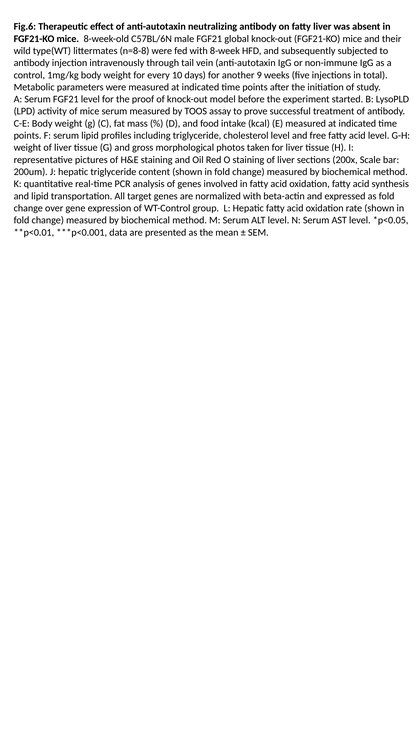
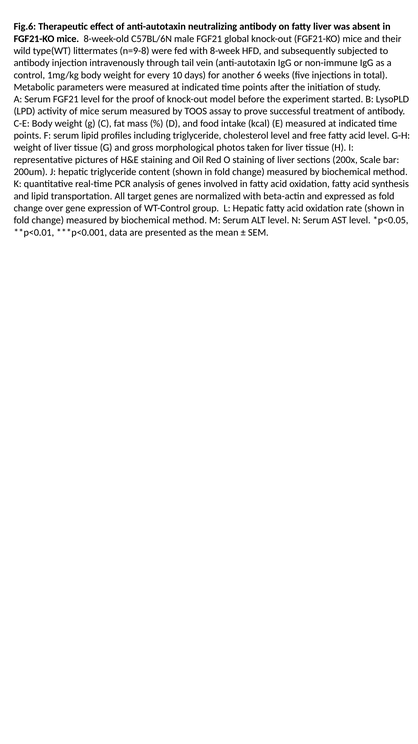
n=8-8: n=8-8 -> n=9-8 (135, 51)
9: 9 -> 6 (259, 75)
